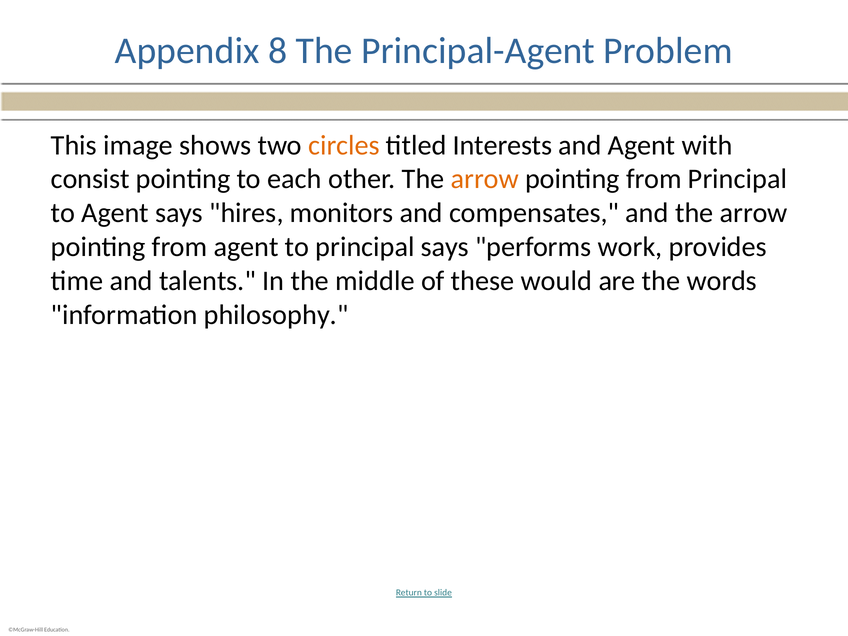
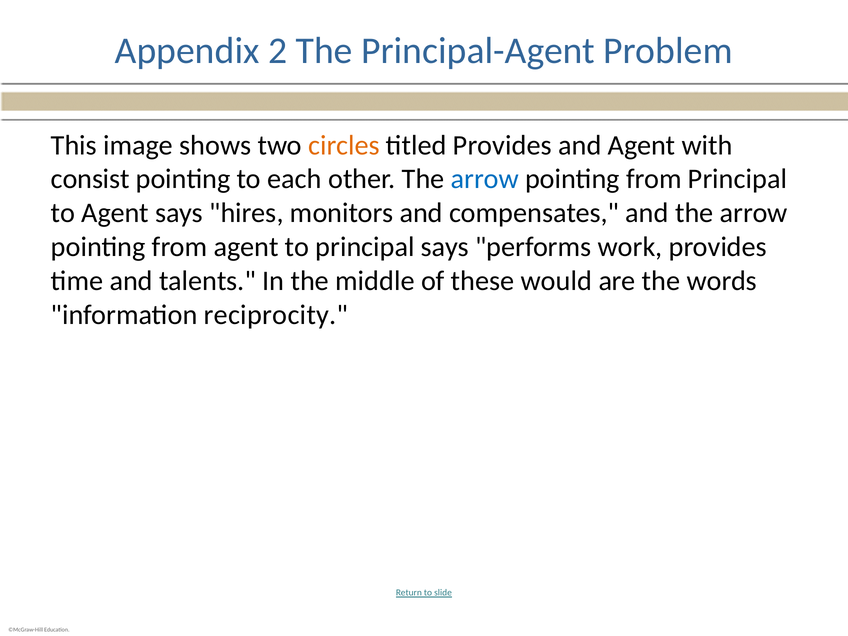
8: 8 -> 2 (278, 51)
titled Interests: Interests -> Provides (502, 145)
arrow colour: orange -> blue (485, 179)
philosophy: philosophy -> reciprocity (276, 315)
